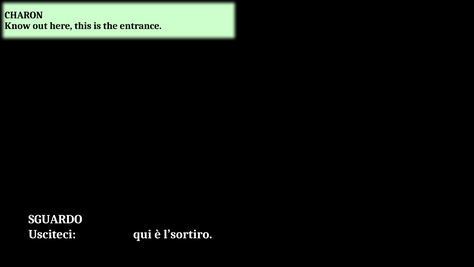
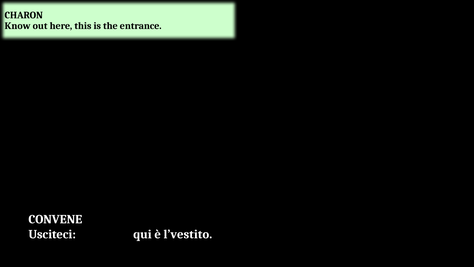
SGUARDO: SGUARDO -> CONVENE (55, 219)
l’sortiro: l’sortiro -> l’vestito (188, 234)
